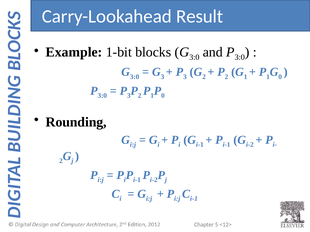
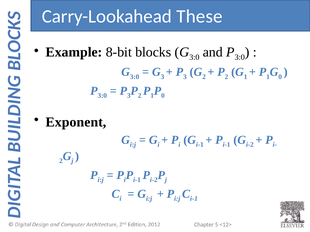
Result: Result -> These (199, 17)
1-bit: 1-bit -> 8-bit (119, 52)
Rounding: Rounding -> Exponent (76, 122)
